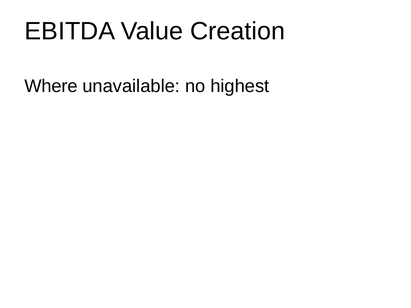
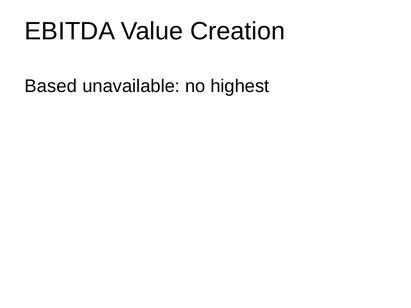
Where: Where -> Based (51, 86)
